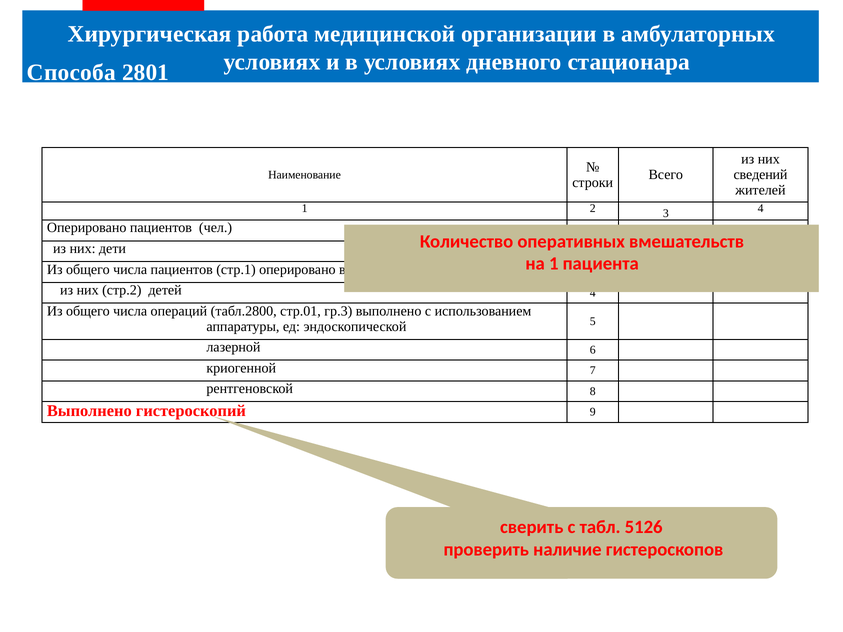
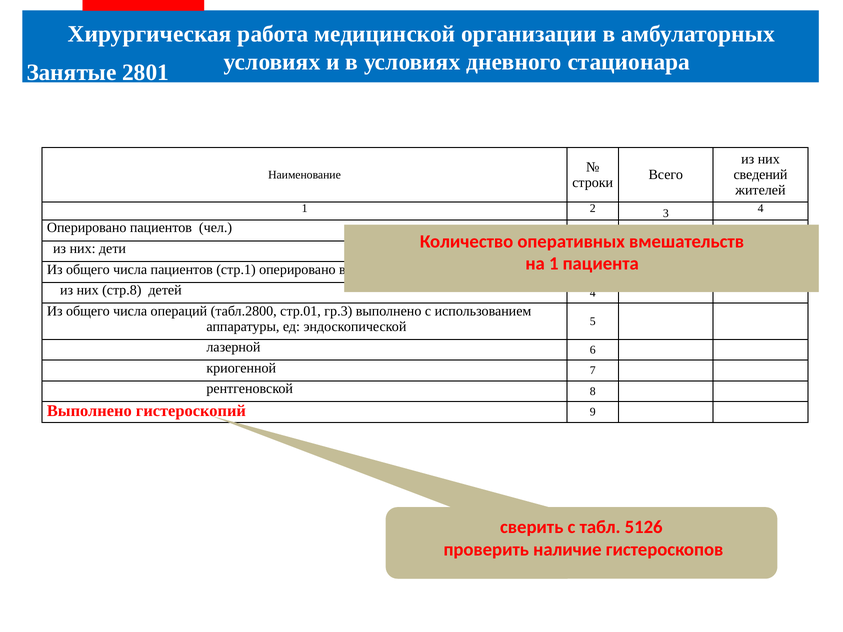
Способа: Способа -> Занятые (72, 72)
стр.2: стр.2 -> стр.8 (122, 290)
